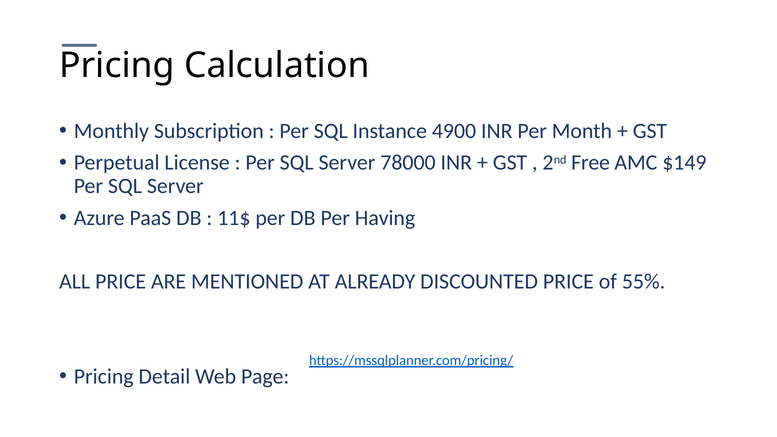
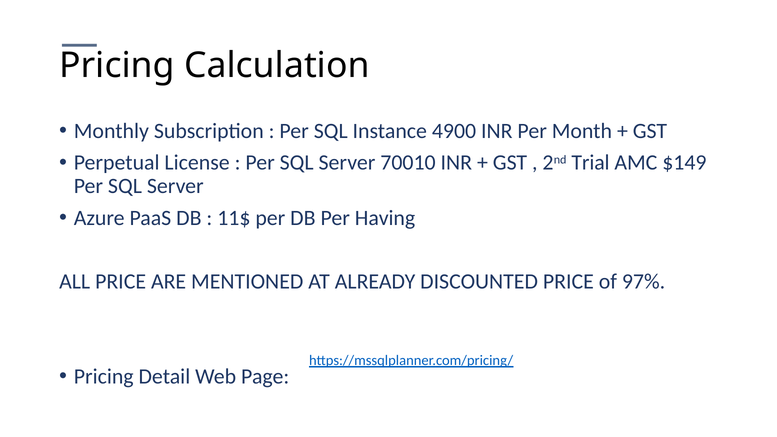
78000: 78000 -> 70010 (408, 163)
Free: Free -> Trial (591, 163)
55%: 55% -> 97% (644, 281)
